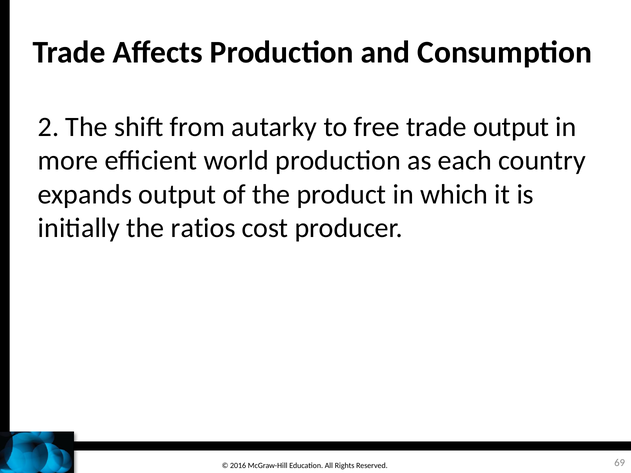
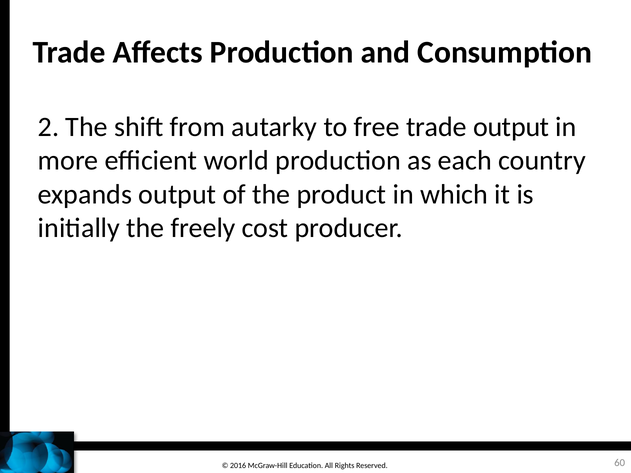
ratios: ratios -> freely (203, 228)
69: 69 -> 60 (620, 463)
